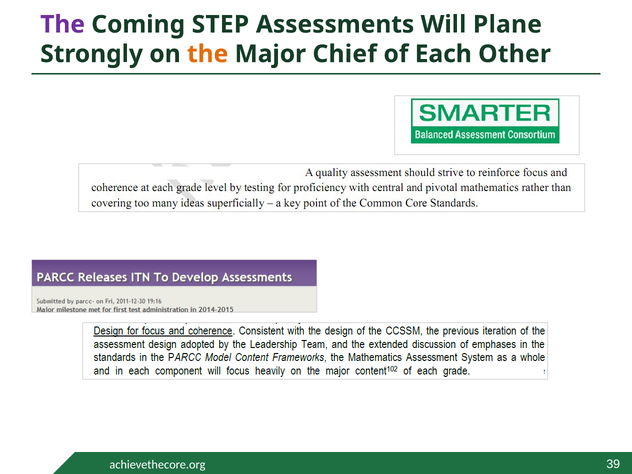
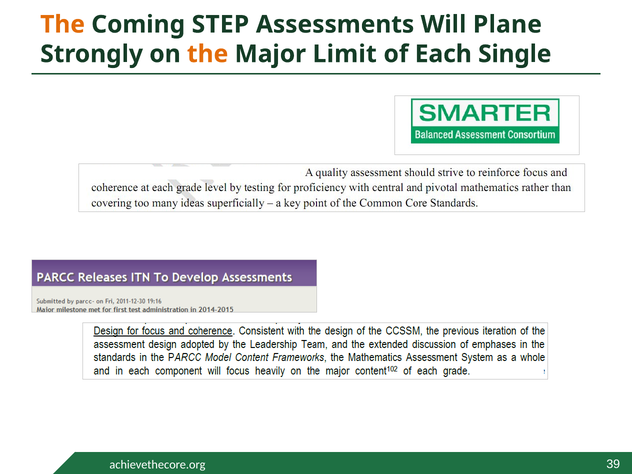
The colour: purple -> orange (63, 25)
Chief: Chief -> Limit (345, 54)
Other: Other -> Single (515, 54)
